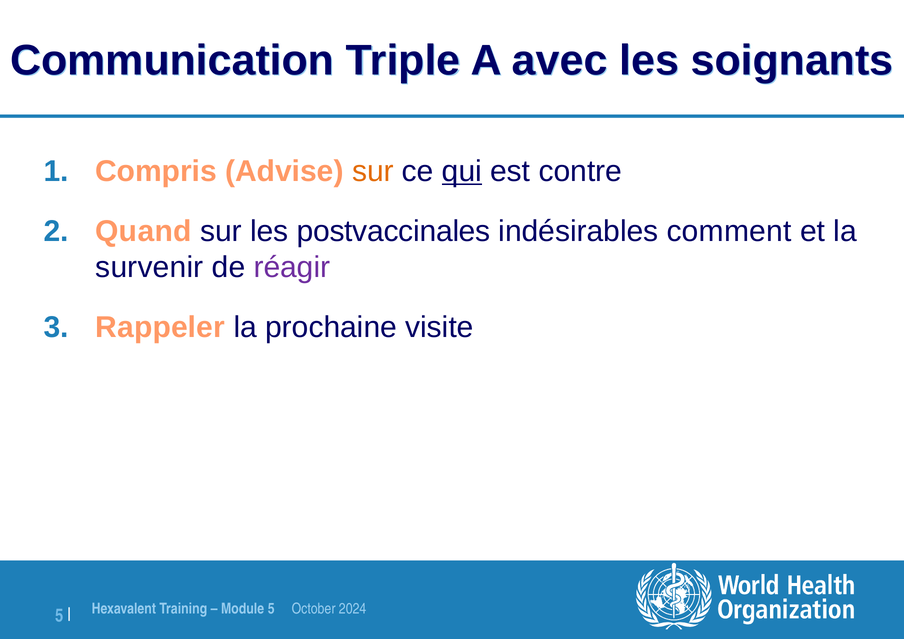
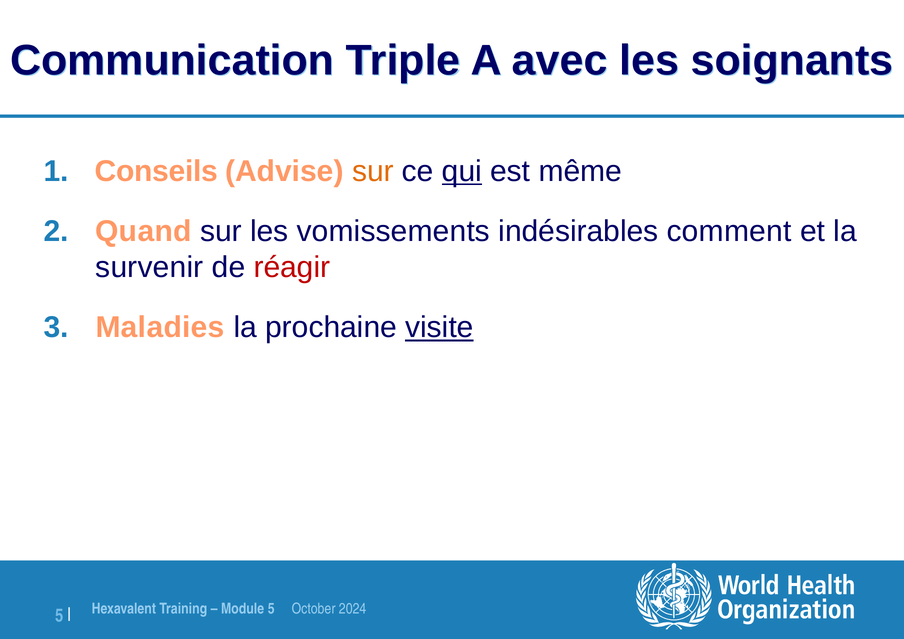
Compris: Compris -> Conseils (156, 171)
contre: contre -> même (580, 171)
postvaccinales: postvaccinales -> vomissements (393, 231)
réagir colour: purple -> red (292, 268)
Rappeler: Rappeler -> Maladies (160, 328)
visite underline: none -> present (439, 328)
